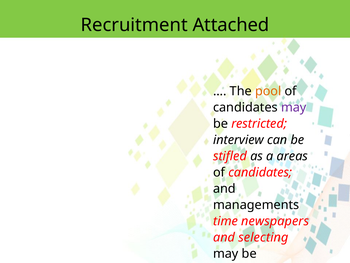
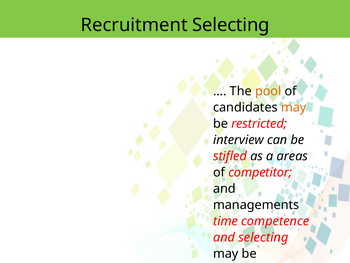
Recruitment Attached: Attached -> Selecting (231, 25)
may colour: purple -> orange (294, 107)
candidates: candidates -> competitor (260, 172)
newspapers: newspapers -> competence (275, 221)
